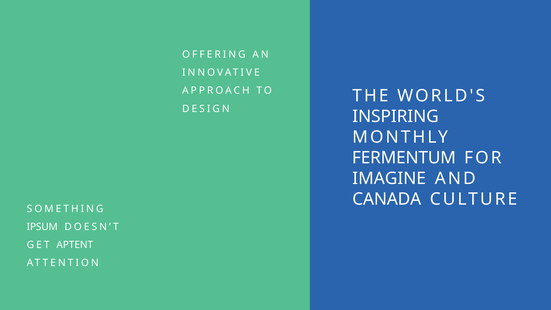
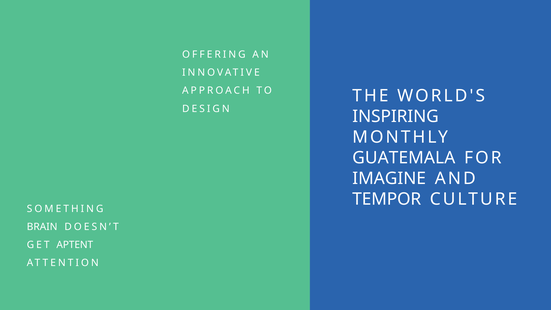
FERMENTUM: FERMENTUM -> GUATEMALA (404, 158)
CANADA: CANADA -> TEMPOR (387, 199)
IPSUM: IPSUM -> BRAIN (42, 227)
